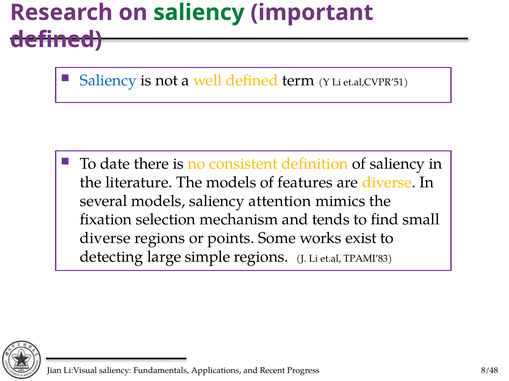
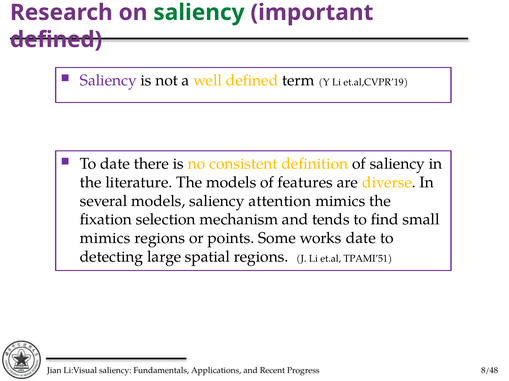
Saliency colour: blue -> purple (108, 81)
et.al,CVPR’51: et.al,CVPR’51 -> et.al,CVPR’19 (376, 82)
diverse: diverse -> mimics (105, 239)
works exist: exist -> date (361, 239)
simple: simple -> spatial (207, 257)
TPAMI’83: TPAMI’83 -> TPAMI’51 (368, 259)
